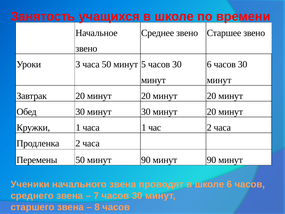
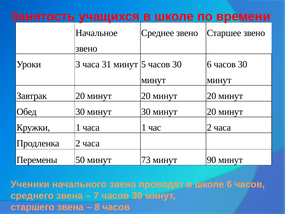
часа 50: 50 -> 31 (107, 64)
50 минут 90: 90 -> 73 (146, 160)
